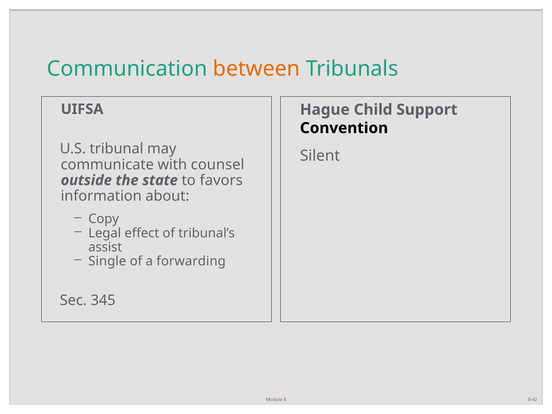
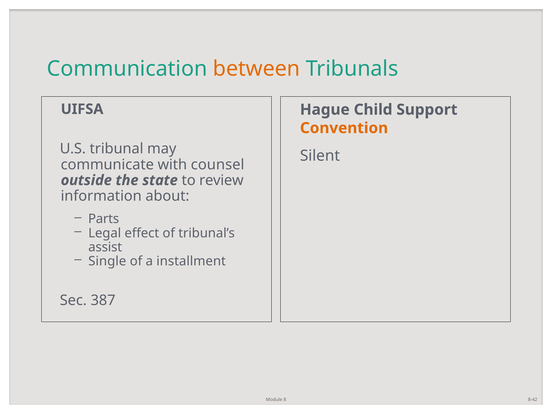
Convention colour: black -> orange (344, 128)
favors: favors -> review (221, 180)
Copy: Copy -> Parts (104, 219)
forwarding: forwarding -> installment (191, 261)
345: 345 -> 387 (103, 300)
